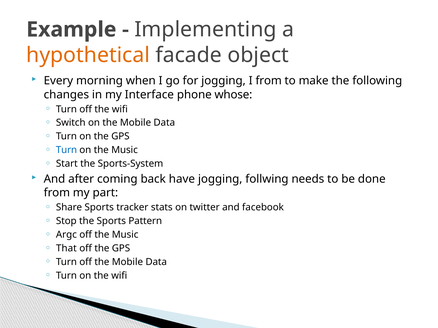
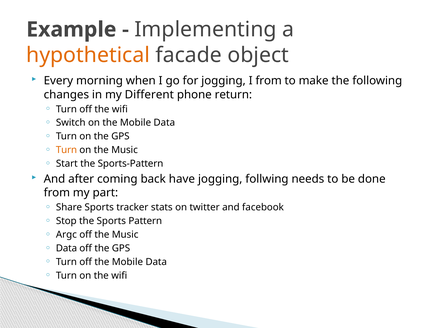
Interface: Interface -> Different (149, 95)
whose: whose -> return (233, 95)
Turn colour: blue -> orange (66, 150)
Sports-System: Sports-System -> Sports-Pattern (130, 164)
That: That -> Data (66, 249)
